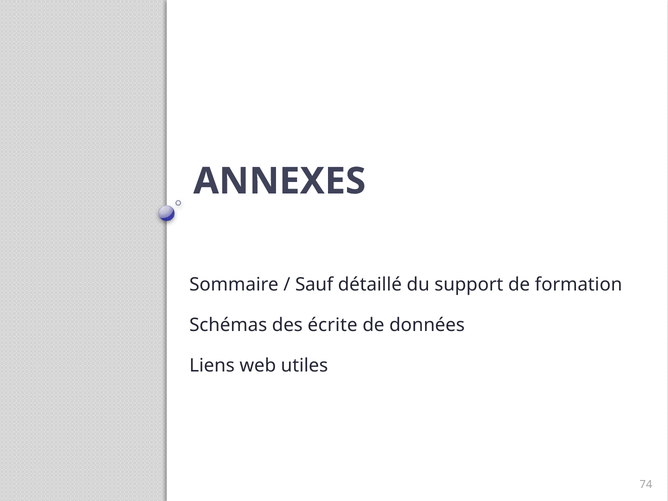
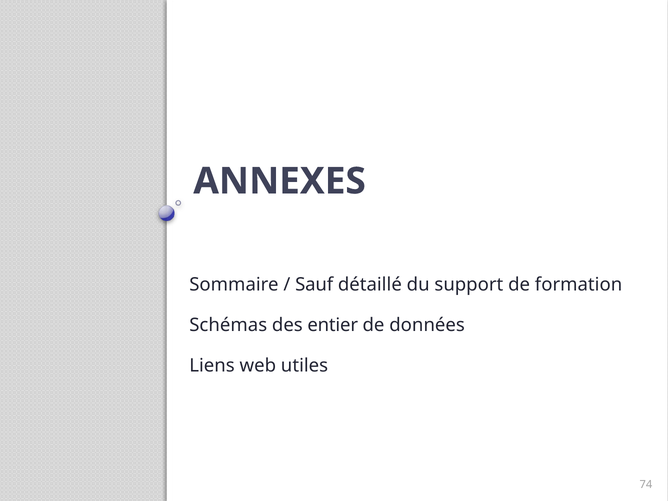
écrite: écrite -> entier (333, 325)
